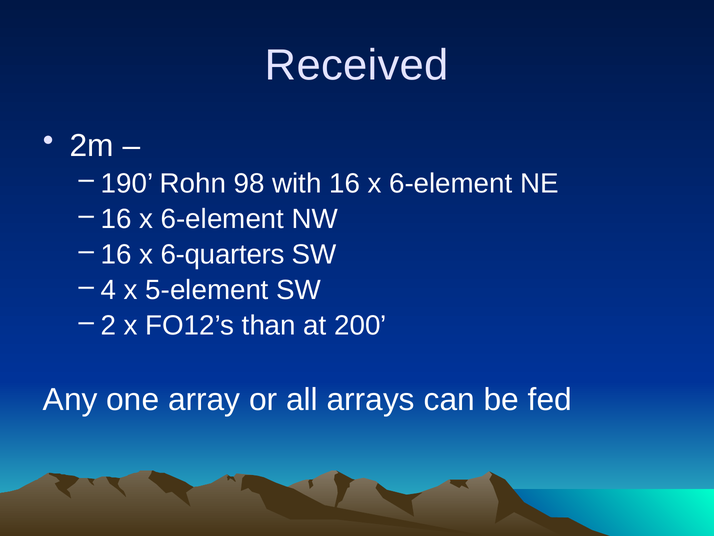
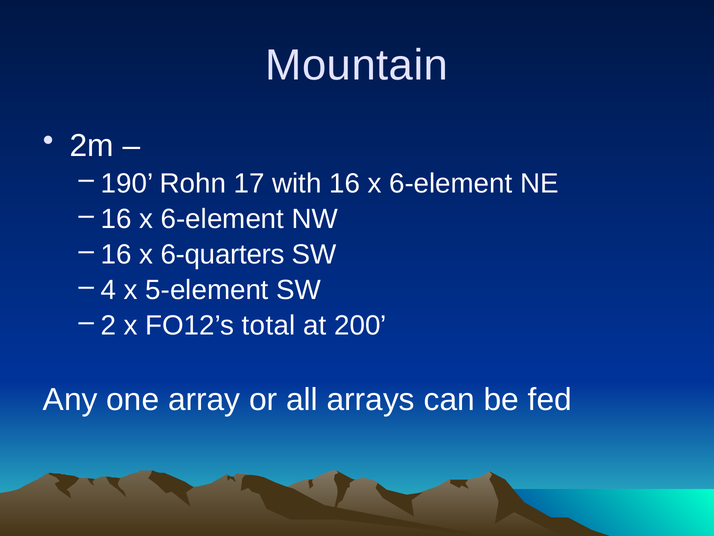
Received: Received -> Mountain (357, 66)
98: 98 -> 17 (249, 183)
than: than -> total (269, 325)
